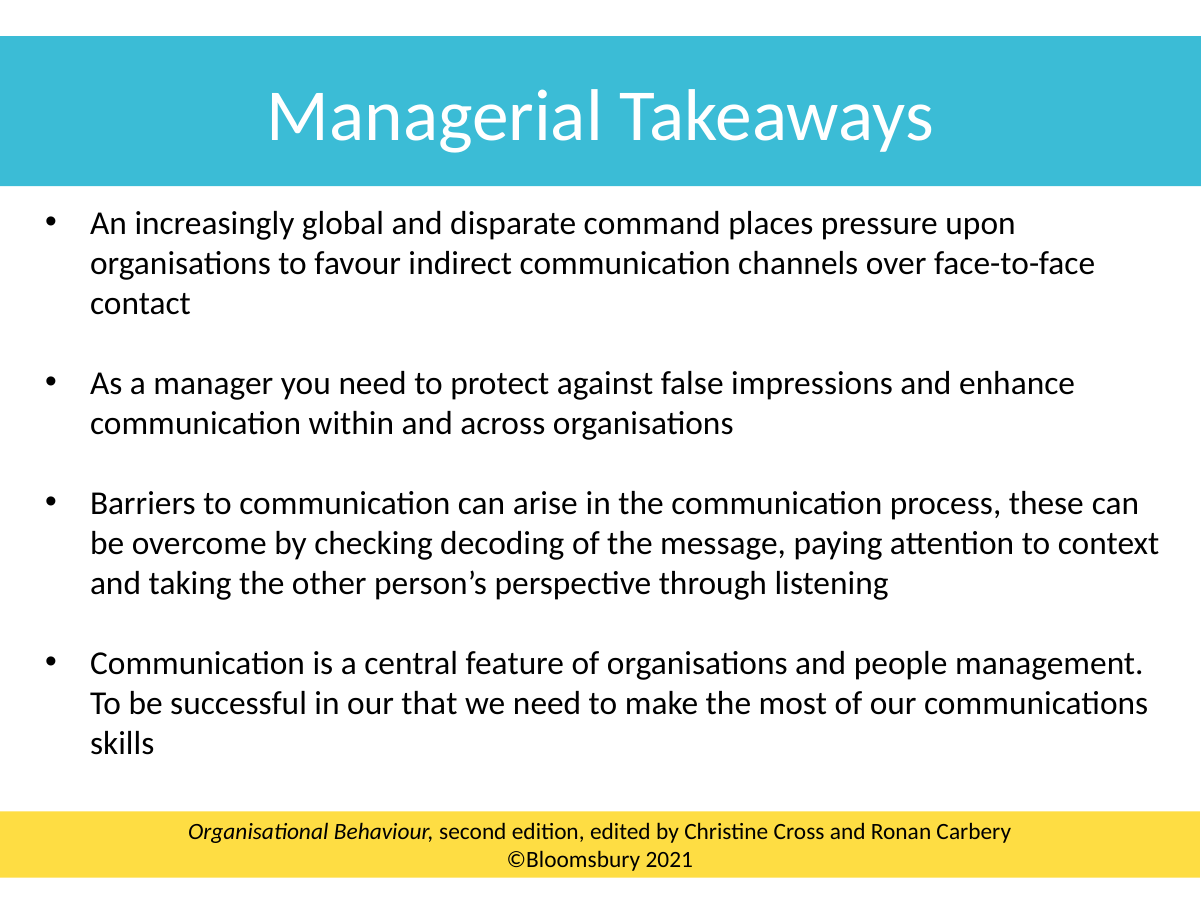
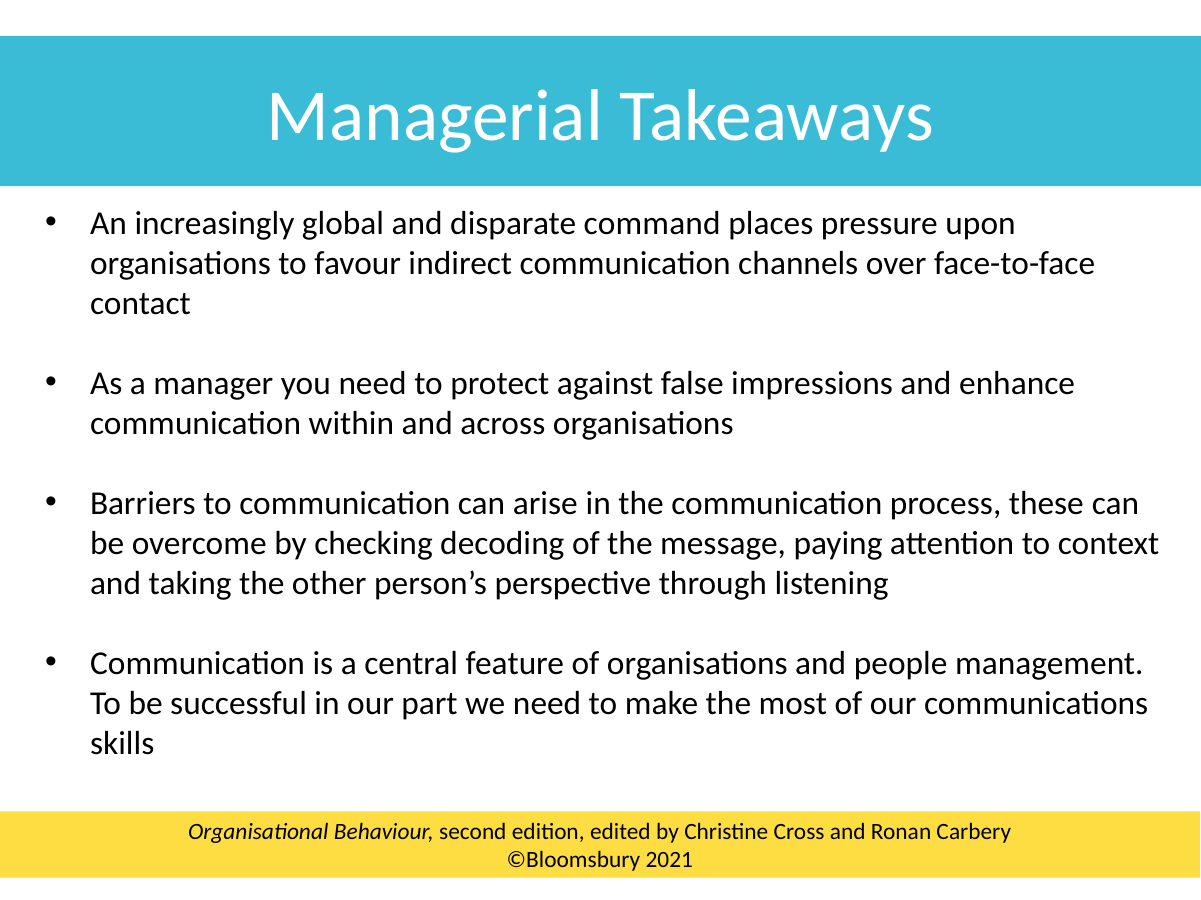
that: that -> part (429, 704)
